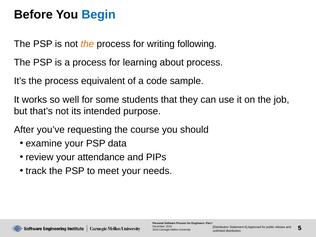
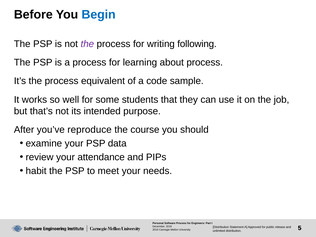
the colour: orange -> purple (87, 44)
requesting: requesting -> reproduce (90, 130)
track: track -> habit (36, 171)
